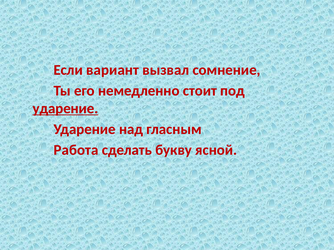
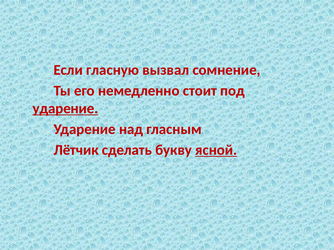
вариант: вариант -> гласную (113, 70)
Работа: Работа -> Лётчик (76, 150)
ясной underline: none -> present (216, 150)
